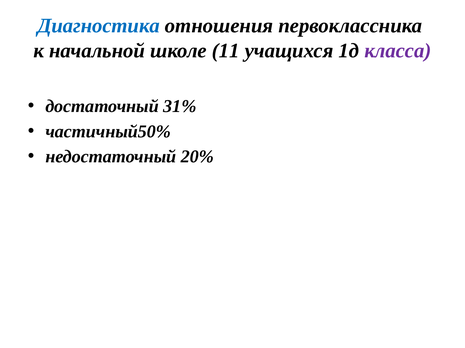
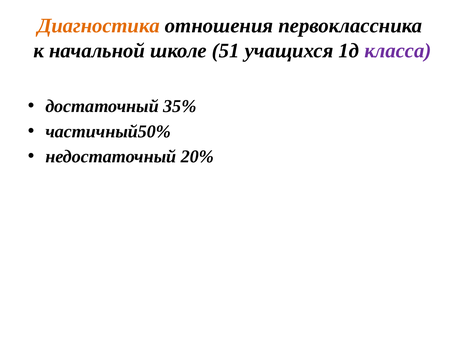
Диагностика colour: blue -> orange (99, 26)
11: 11 -> 51 (226, 51)
31%: 31% -> 35% (180, 106)
